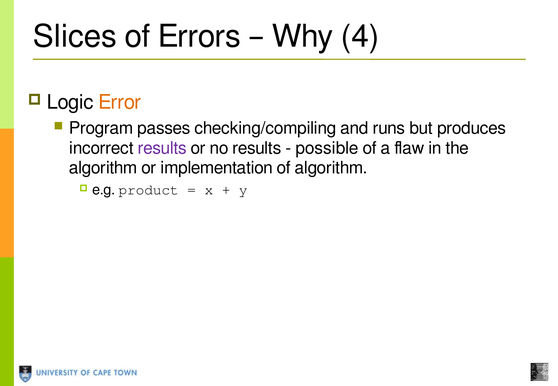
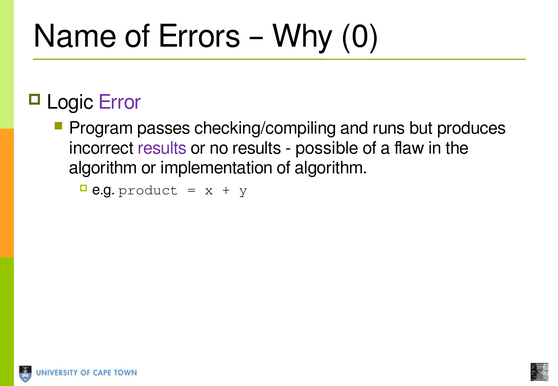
Slices: Slices -> Name (75, 36)
4: 4 -> 0 (360, 36)
Error colour: orange -> purple (120, 102)
